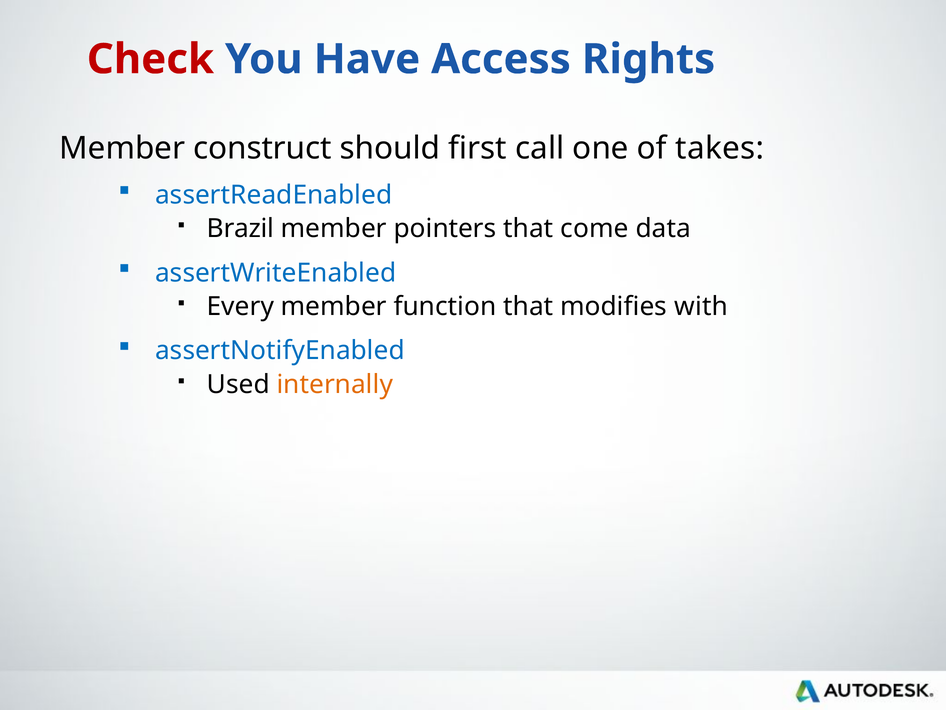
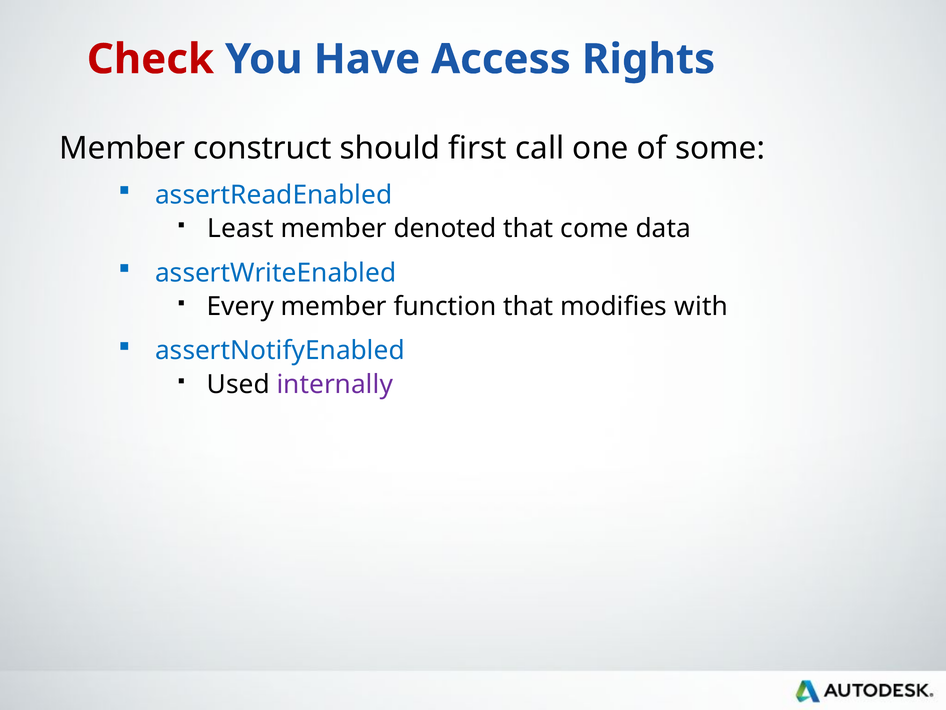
takes: takes -> some (720, 148)
Brazil: Brazil -> Least (240, 229)
pointers: pointers -> denoted (445, 229)
internally colour: orange -> purple (335, 384)
